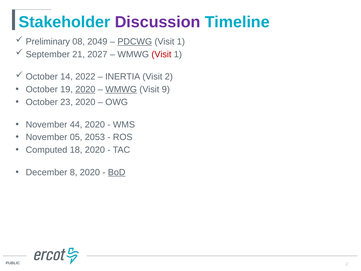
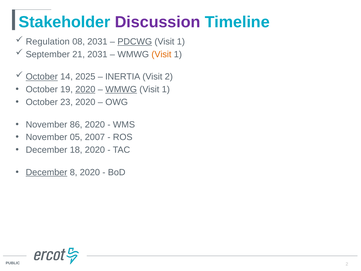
Preliminary: Preliminary -> Regulation (48, 42)
08 2049: 2049 -> 2031 (97, 42)
21 2027: 2027 -> 2031 (97, 54)
Visit colour: red -> orange (161, 54)
October underline: none -> present (42, 77)
2022: 2022 -> 2025 (85, 77)
9: 9 -> 1 (166, 89)
44: 44 -> 86 (76, 124)
2053: 2053 -> 2007 (95, 137)
Computed: Computed -> December (47, 150)
December underline: none -> present (47, 172)
BoD underline: present -> none (117, 172)
